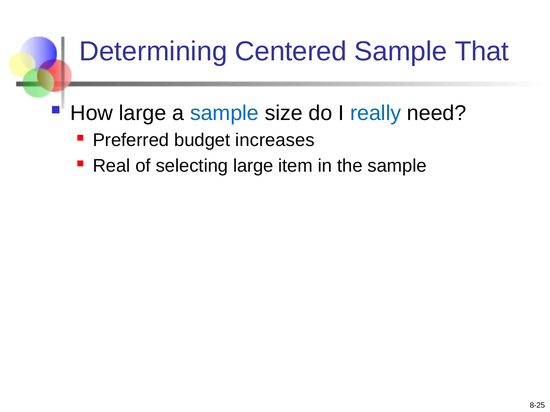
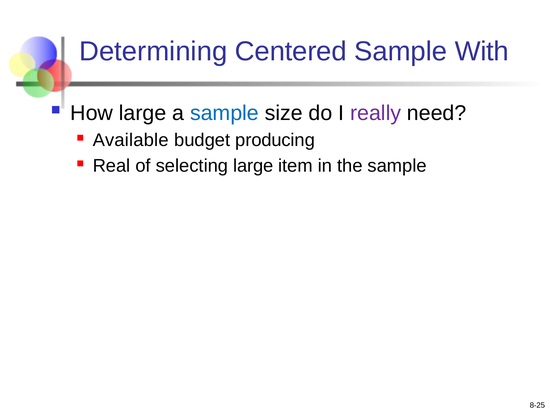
That: That -> With (482, 52)
really colour: blue -> purple (376, 113)
Preferred: Preferred -> Available (131, 140)
increases: increases -> producing (275, 140)
